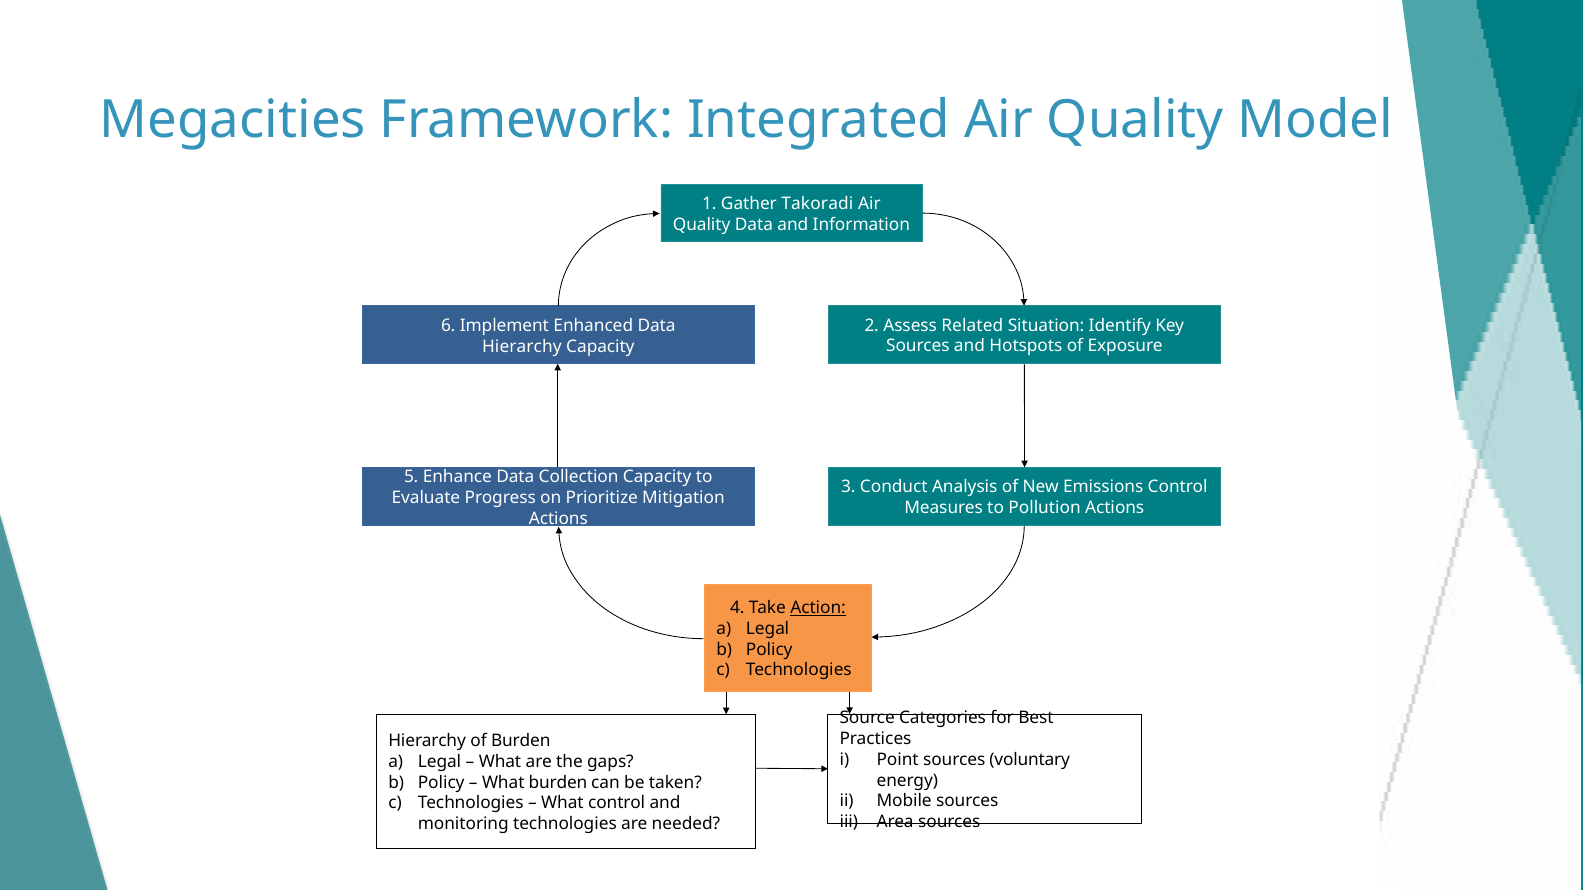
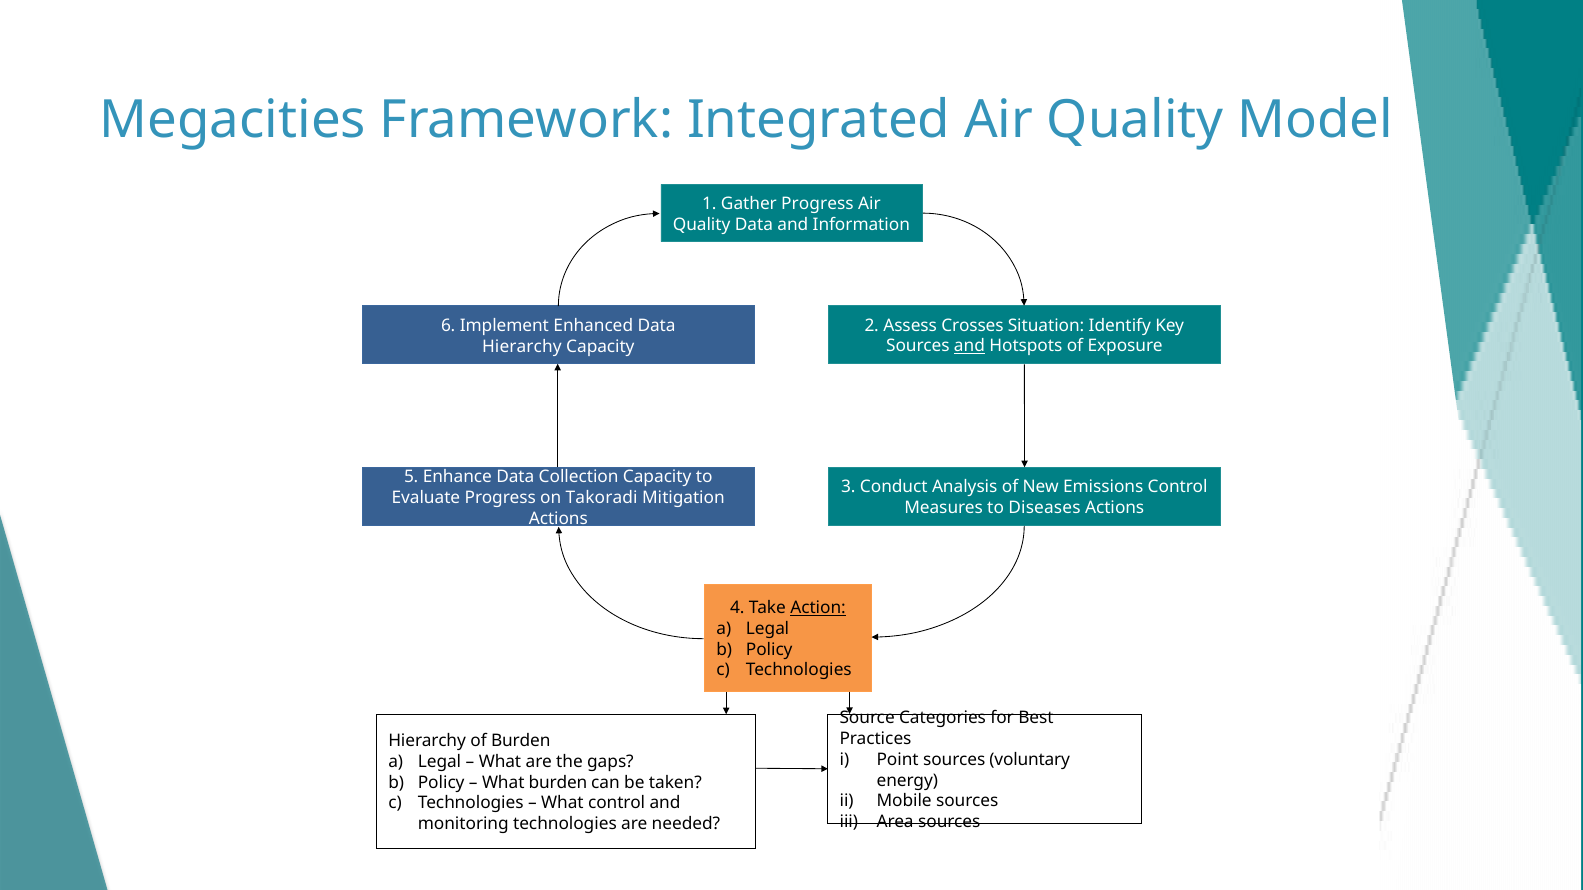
Gather Takoradi: Takoradi -> Progress (817, 204)
Related: Related -> Crosses (972, 326)
and underline: none -> present (969, 346)
Prioritize: Prioritize -> Takoradi (602, 498)
Pollution: Pollution -> Diseases (1044, 508)
